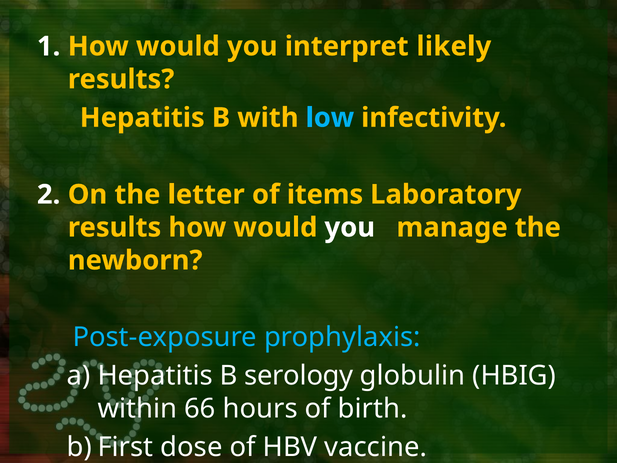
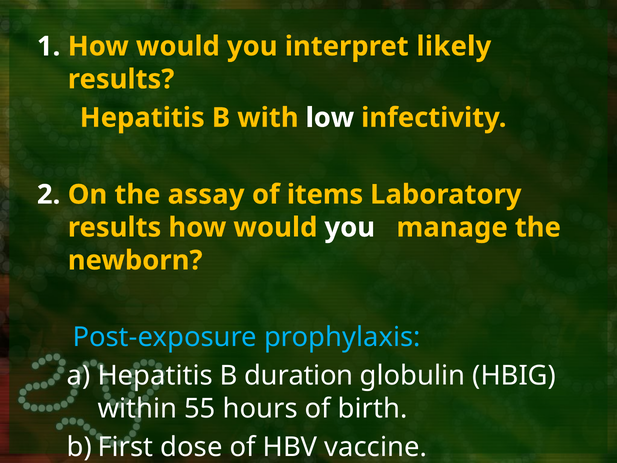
low colour: light blue -> white (330, 118)
letter: letter -> assay (206, 194)
serology: serology -> duration (299, 376)
66: 66 -> 55 (200, 408)
